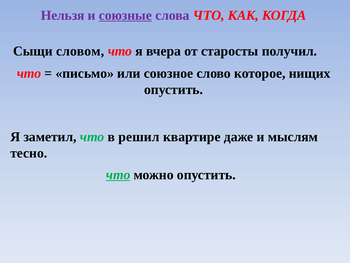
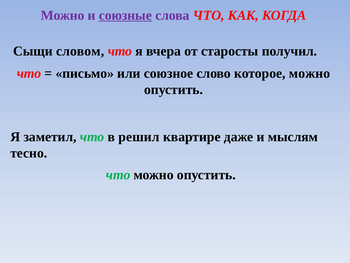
Нельзя: Нельзя -> Можно (63, 15)
которое нищих: нищих -> можно (310, 73)
что underline: present -> none (118, 174)
